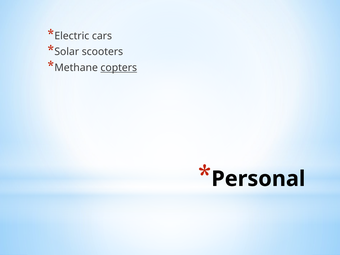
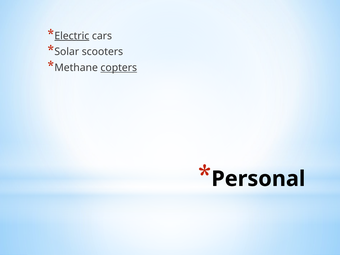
Electric underline: none -> present (72, 36)
